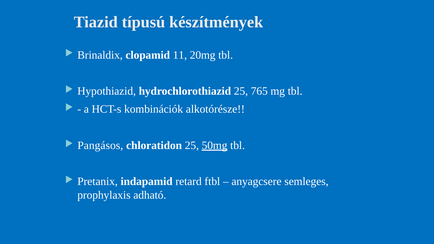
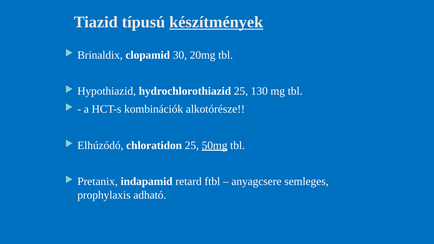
készítmények underline: none -> present (216, 22)
11: 11 -> 30 (180, 55)
765: 765 -> 130 (259, 91)
Pangásos: Pangásos -> Elhúzódó (100, 145)
